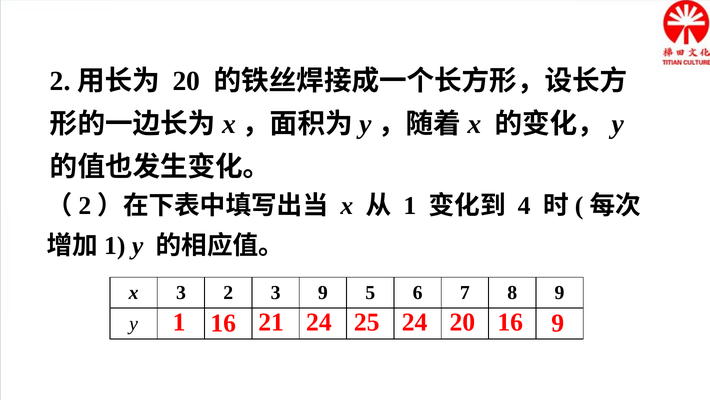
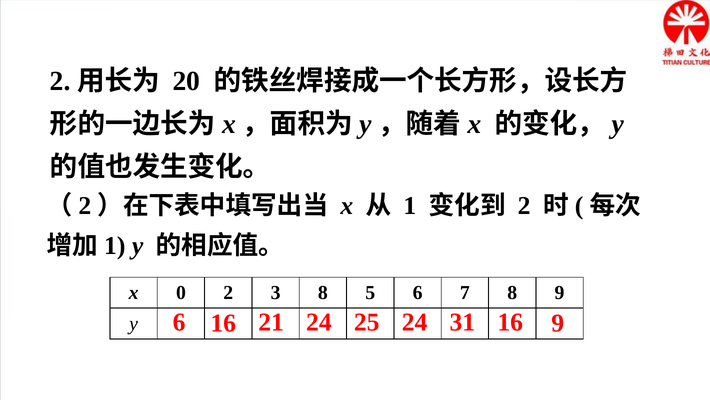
4: 4 -> 2 (524, 205)
x 3: 3 -> 0 (181, 292)
3 9: 9 -> 8 (323, 292)
y 1: 1 -> 6 (179, 322)
24 20: 20 -> 31 (462, 322)
